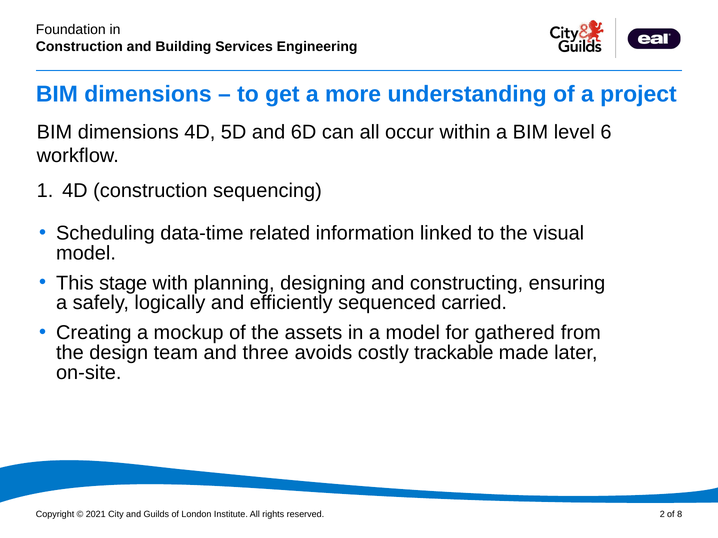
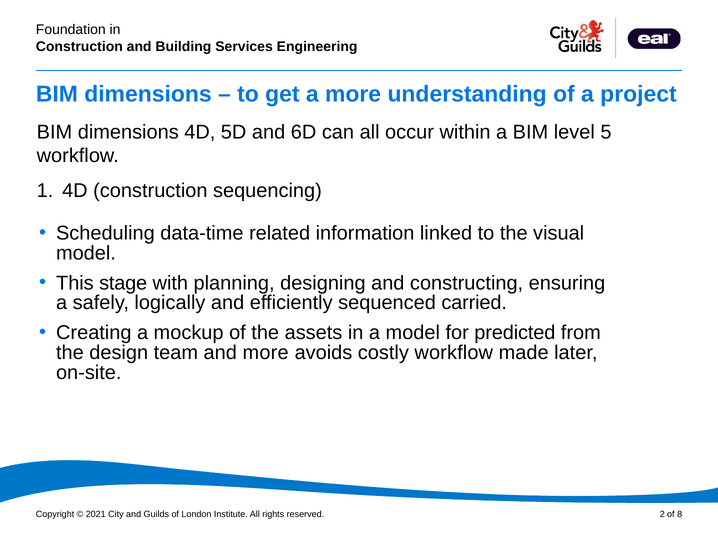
6: 6 -> 5 (606, 132)
gathered: gathered -> predicted (515, 333)
and three: three -> more (266, 353)
costly trackable: trackable -> workflow (454, 353)
